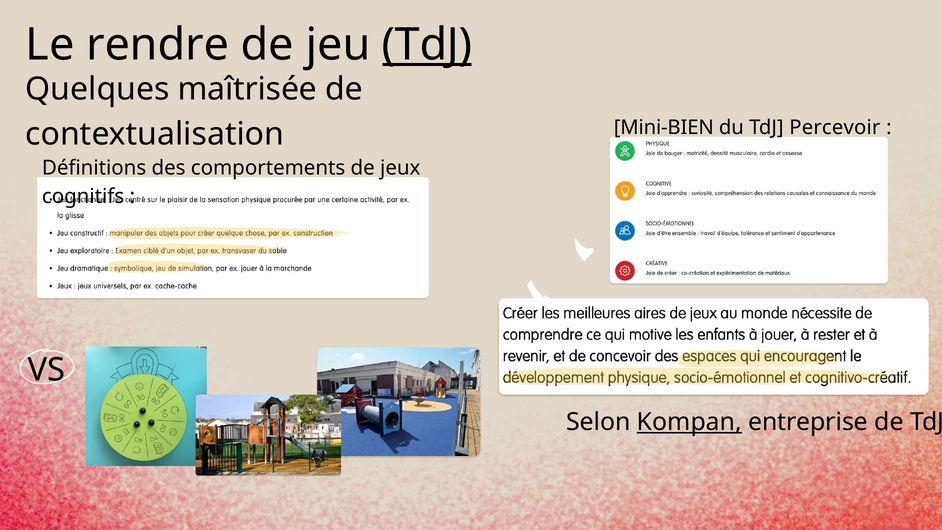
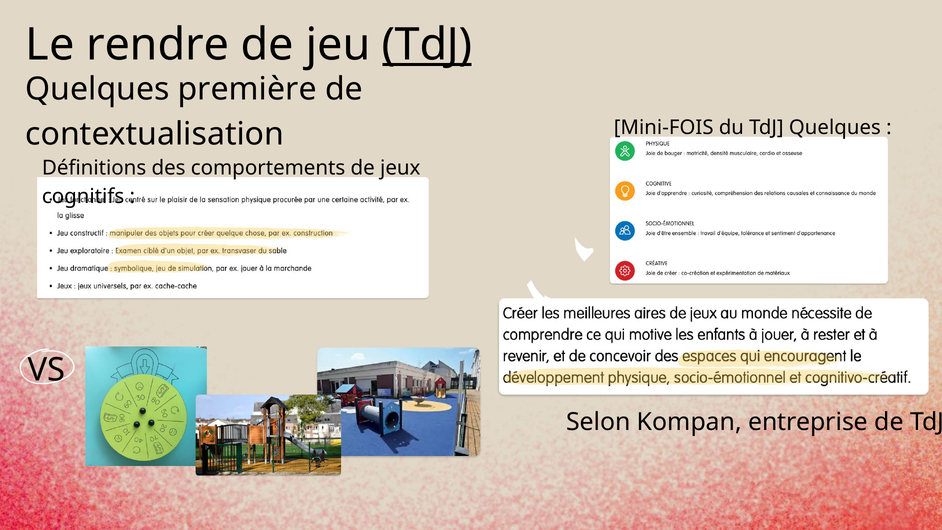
maîtrisée: maîtrisée -> première (247, 89)
Mini-BIEN: Mini-BIEN -> Mini-FOIS (664, 127)
du TdJ Percevoir: Percevoir -> Quelques (835, 127)
Kompan underline: present -> none (689, 422)
